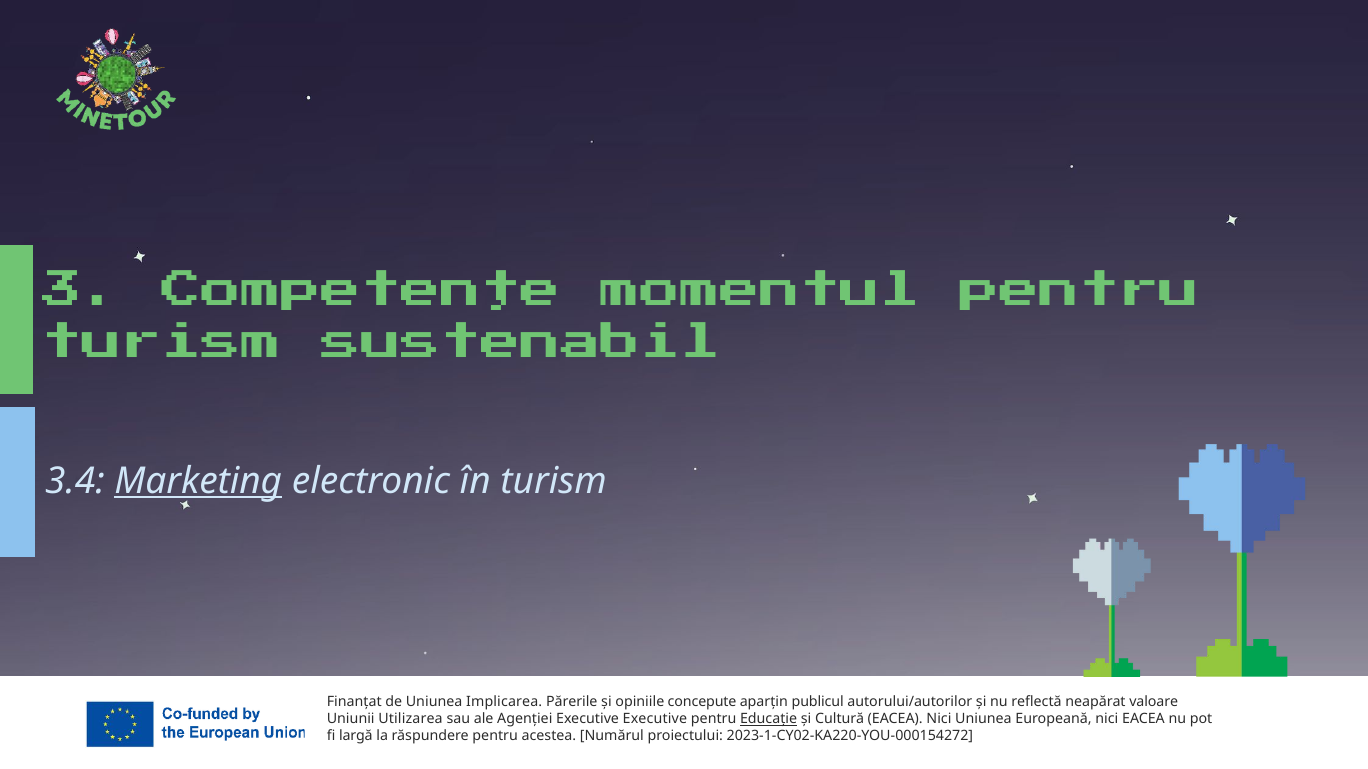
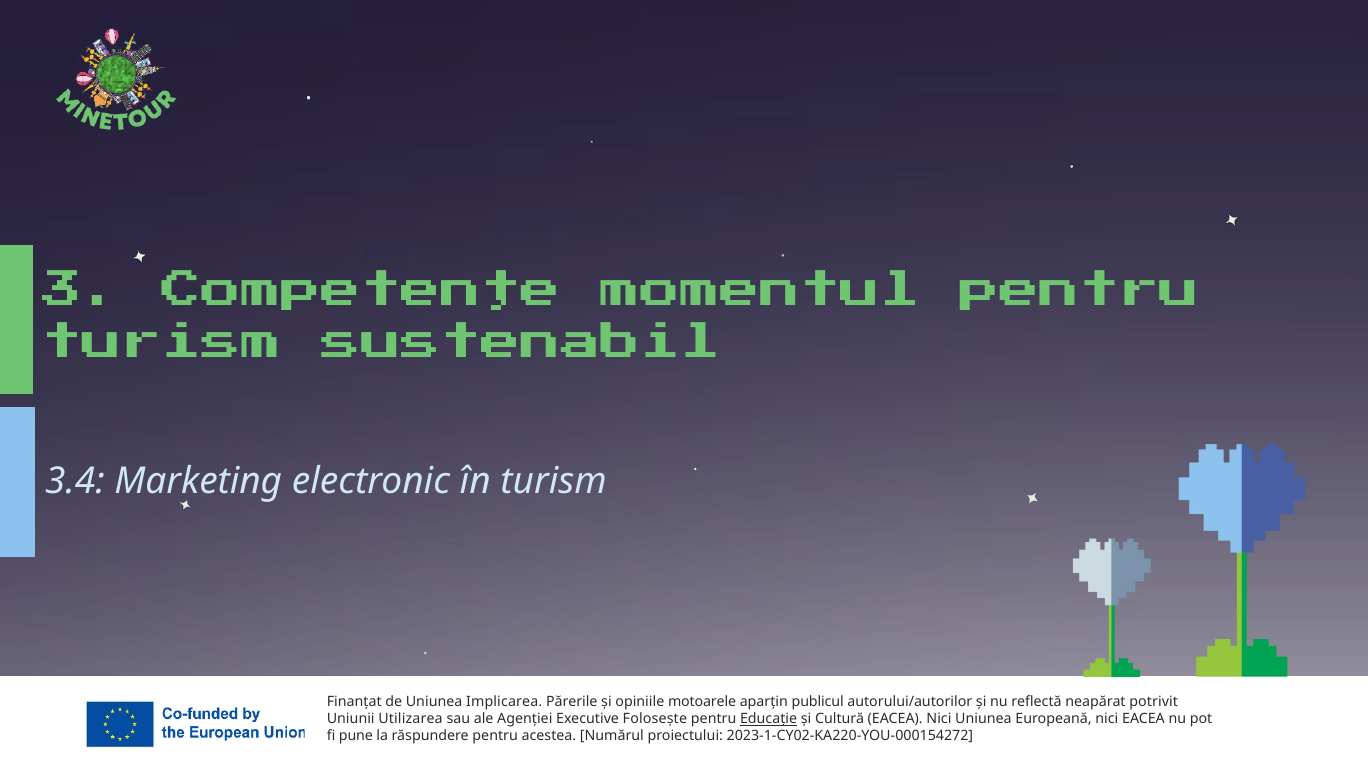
Marketing underline: present -> none (198, 482)
concepute: concepute -> motoarele (702, 702)
valoare: valoare -> potrivit (1154, 702)
Executive Executive: Executive -> Folosește (655, 720)
largă: largă -> pune (356, 737)
